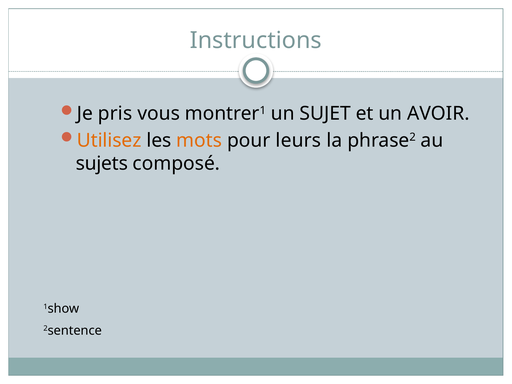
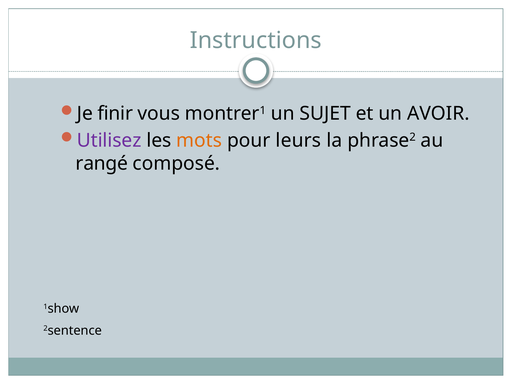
pris: pris -> finir (115, 114)
Utilisez colour: orange -> purple (109, 140)
sujets: sujets -> rangé (102, 163)
